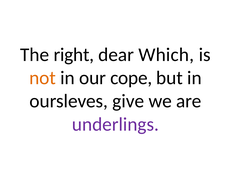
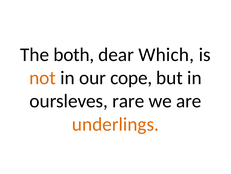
right: right -> both (74, 54)
give: give -> rare (128, 101)
underlings colour: purple -> orange (115, 124)
